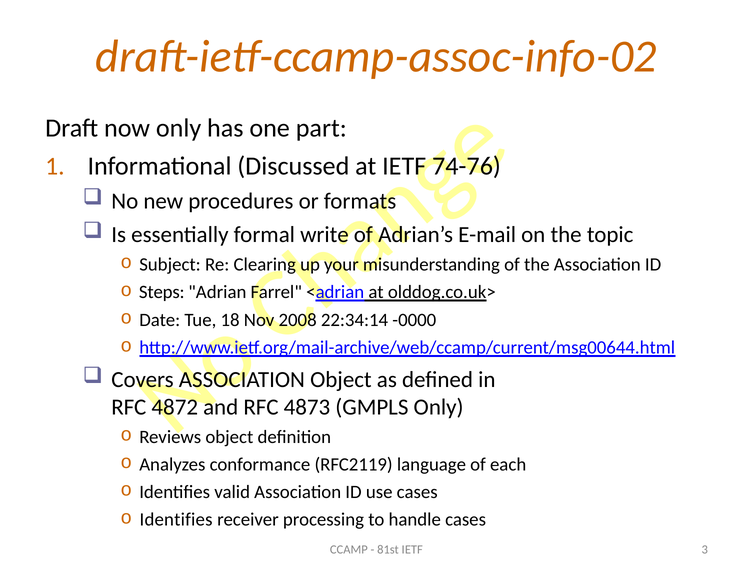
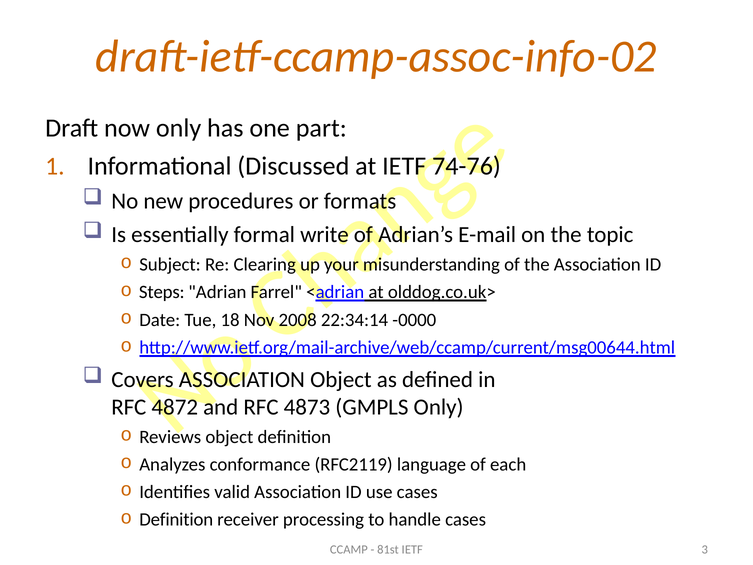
Identifies: Identifies -> Definition (176, 519)
